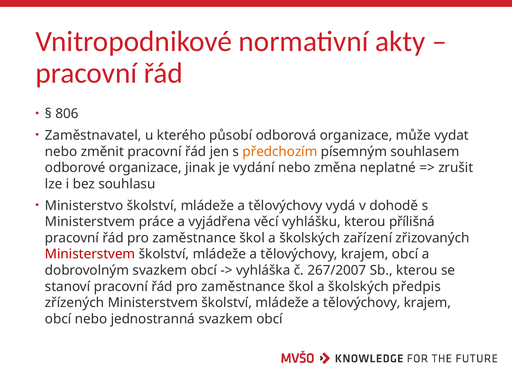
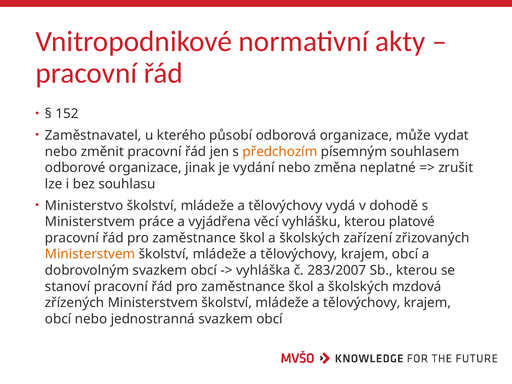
806: 806 -> 152 (67, 114)
přílišná: přílišná -> platové (412, 222)
Ministerstvem colour: red -> orange (90, 254)
267/2007: 267/2007 -> 283/2007 (337, 270)
předpis: předpis -> mzdová (417, 287)
